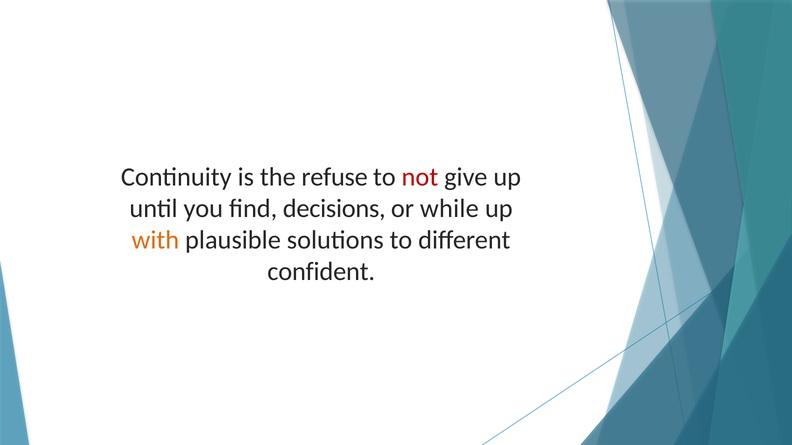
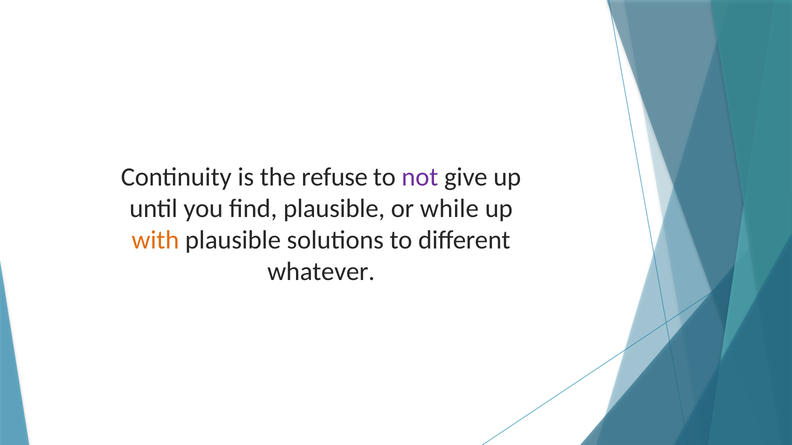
not colour: red -> purple (420, 177)
find decisions: decisions -> plausible (334, 209)
confident: confident -> whatever (321, 272)
